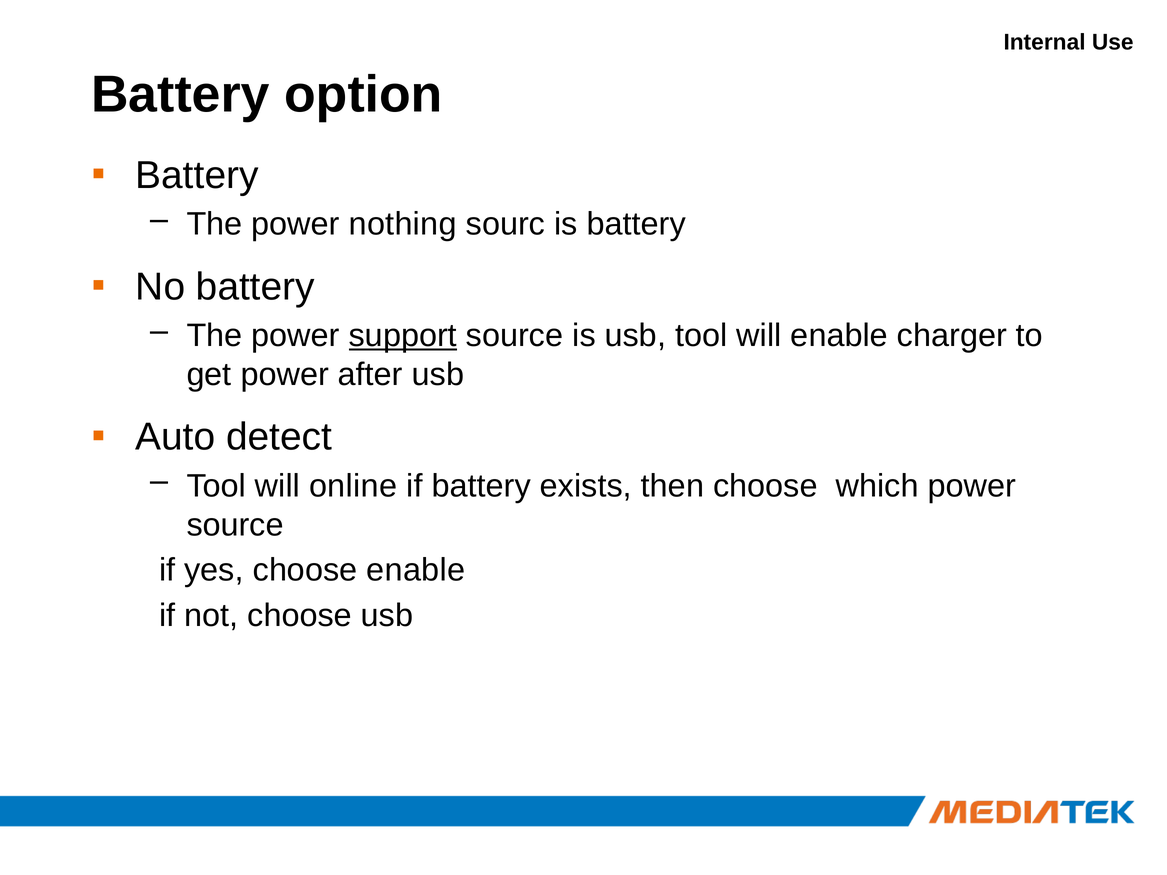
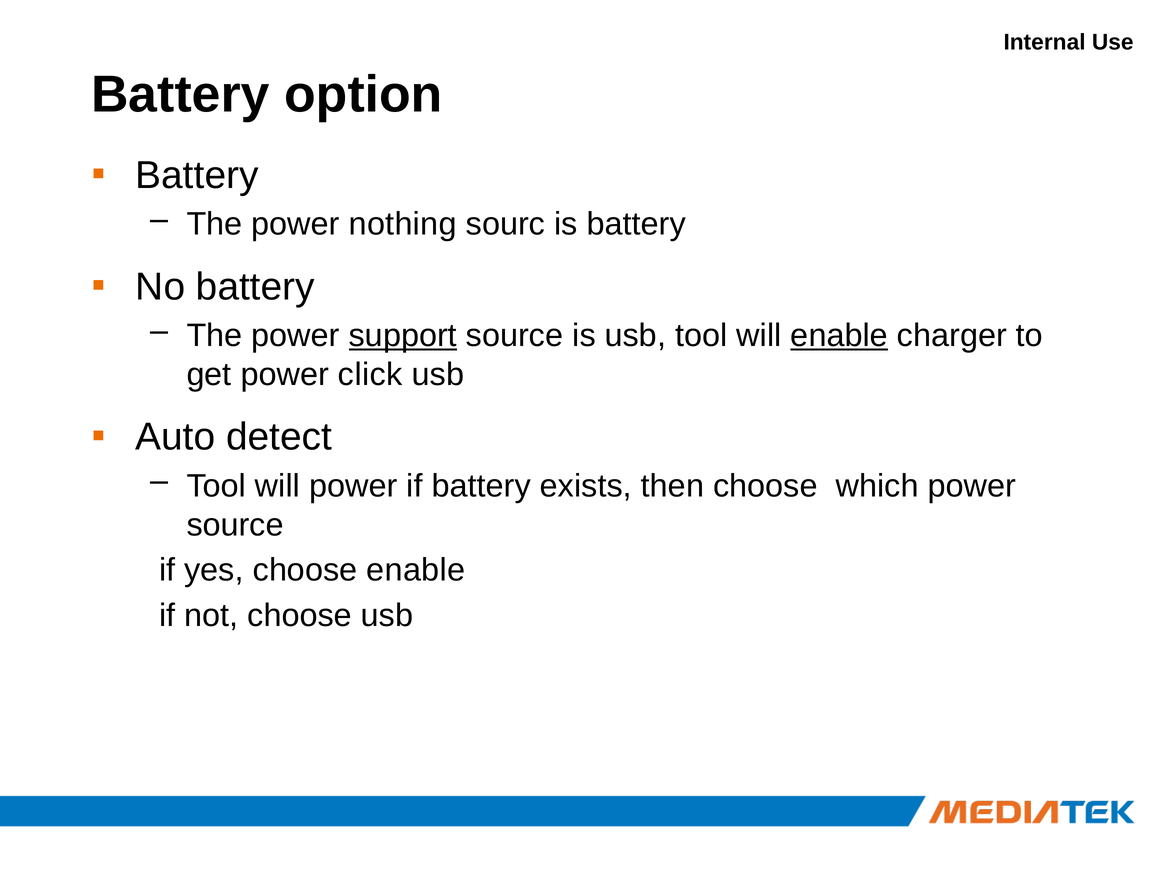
enable underline: none -> present (839, 336)
after: after -> click (370, 375)
will online: online -> power (353, 486)
